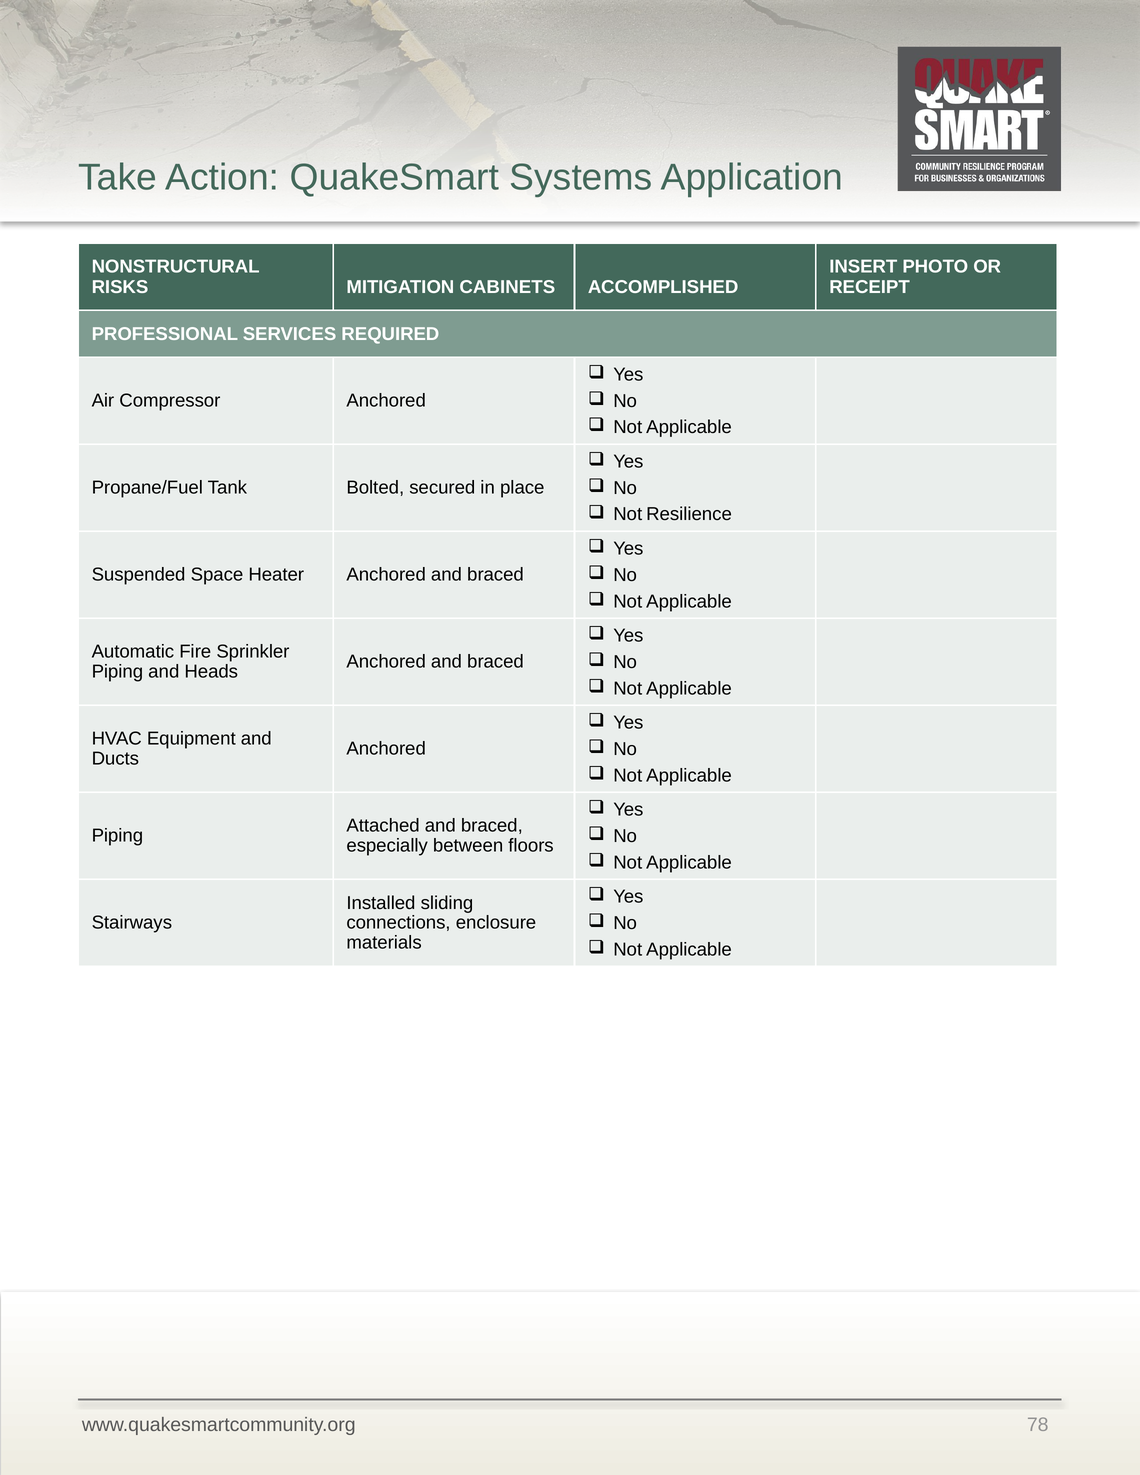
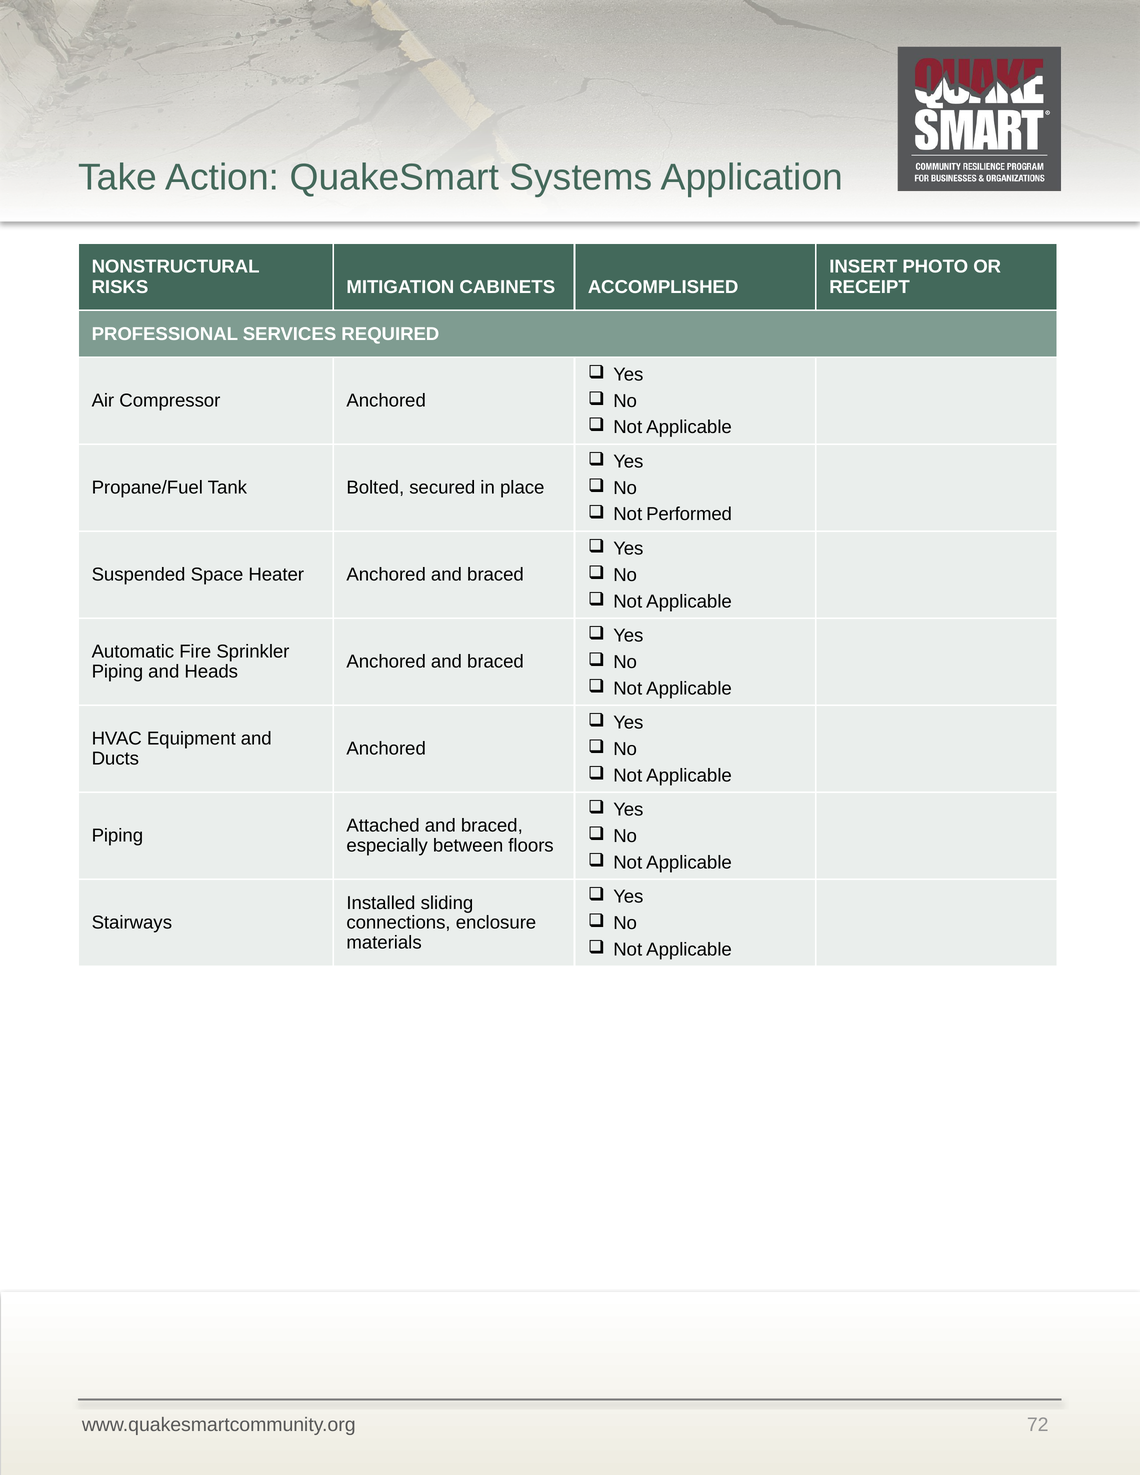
Resilience: Resilience -> Performed (689, 514)
78: 78 -> 72 (1038, 1425)
